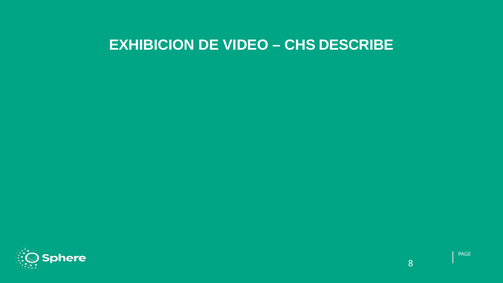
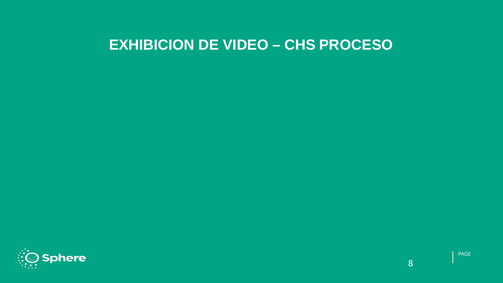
DESCRIBE: DESCRIBE -> PROCESO (356, 45)
